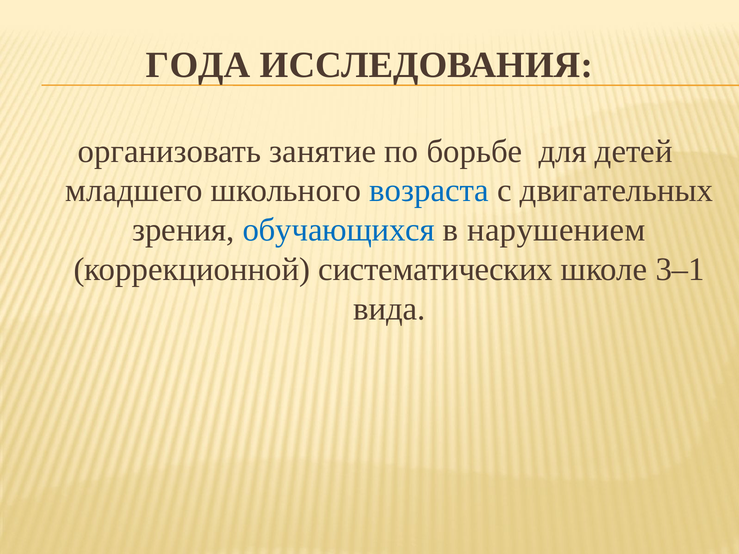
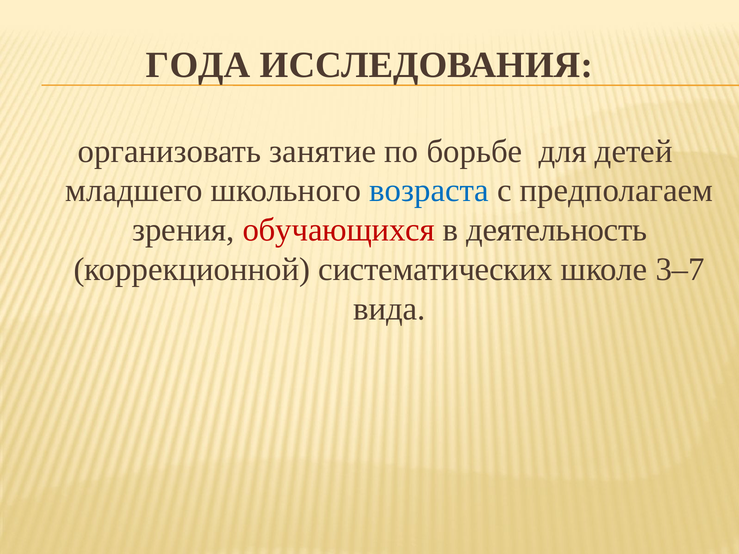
двигательных: двигательных -> предполагаем (616, 191)
обучающихся colour: blue -> red (339, 230)
нарушением: нарушением -> деятельность (557, 230)
3–1: 3–1 -> 3–7 (680, 270)
